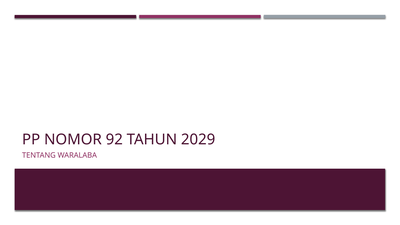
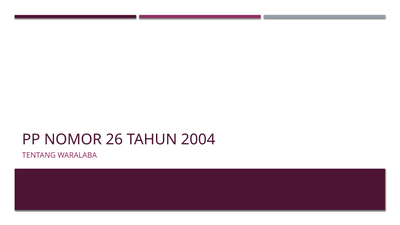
92: 92 -> 26 (114, 140)
2029: 2029 -> 2004 (198, 140)
